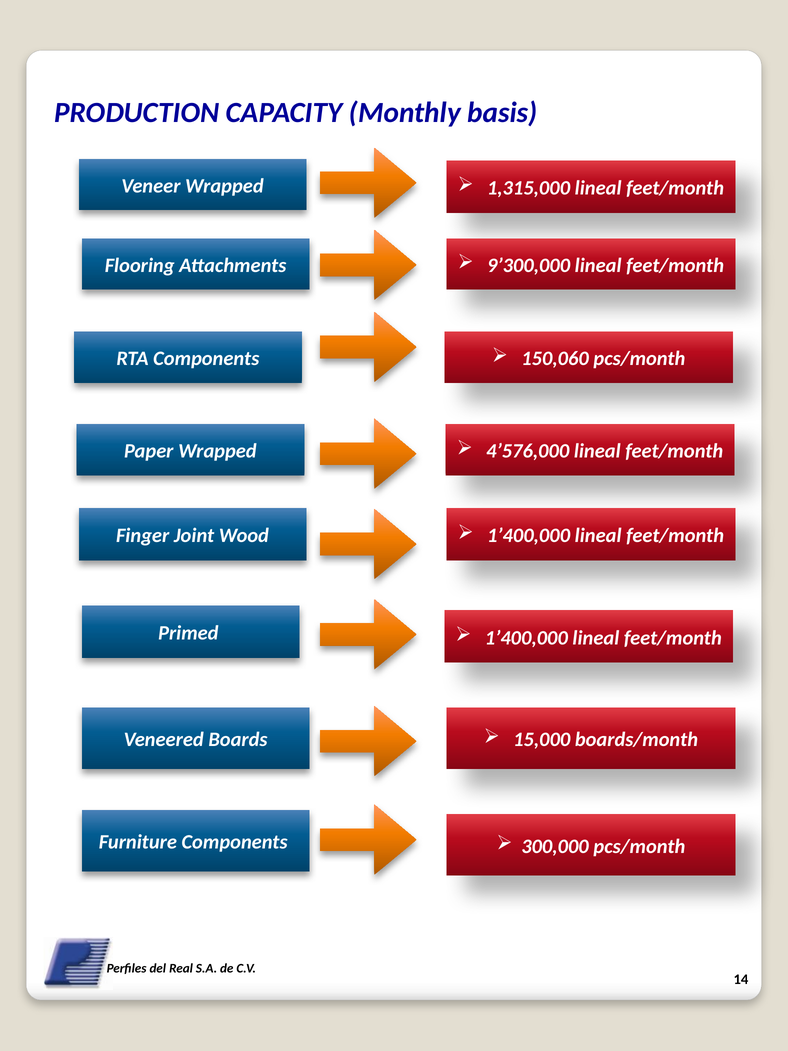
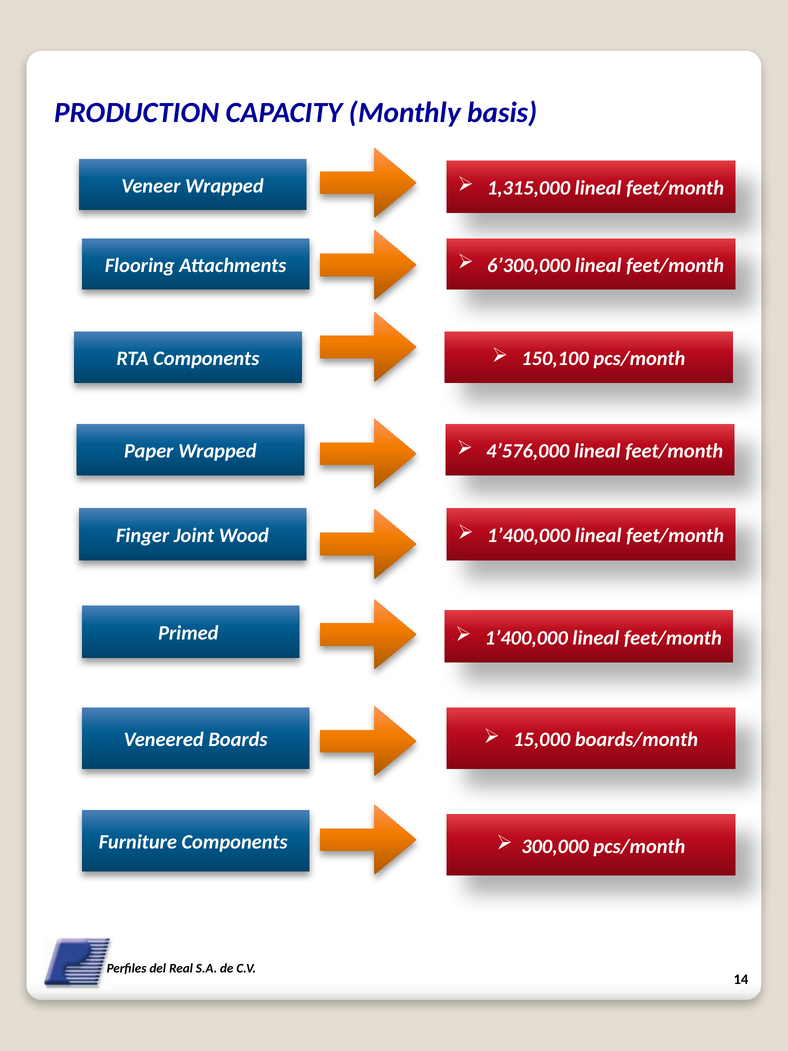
9’300,000: 9’300,000 -> 6’300,000 (529, 265)
150,060: 150,060 -> 150,100 (555, 359)
